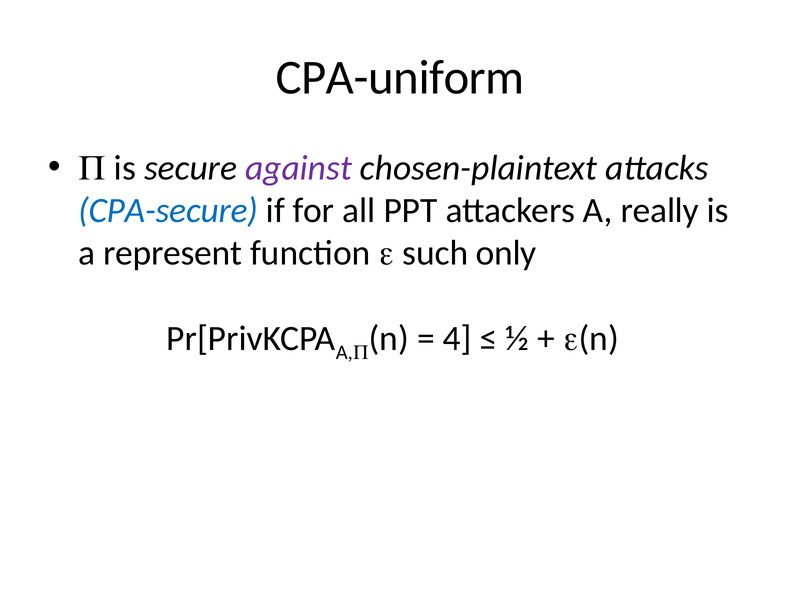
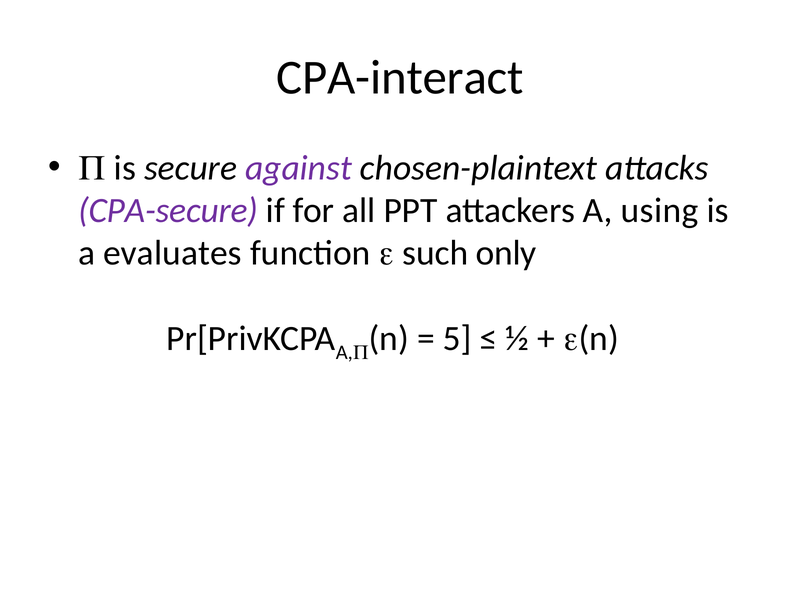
CPA-uniform: CPA-uniform -> CPA-interact (400, 77)
CPA-secure colour: blue -> purple (168, 211)
really: really -> using (659, 211)
represent: represent -> evaluates (172, 253)
4: 4 -> 5 (457, 339)
